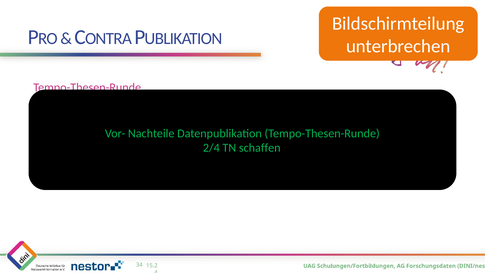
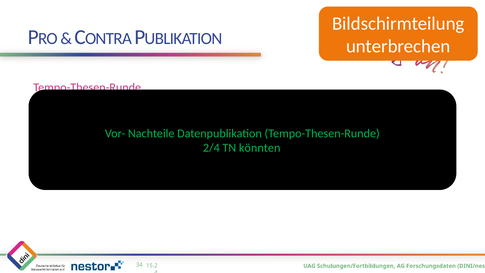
schaffen: schaffen -> könnten (260, 148)
